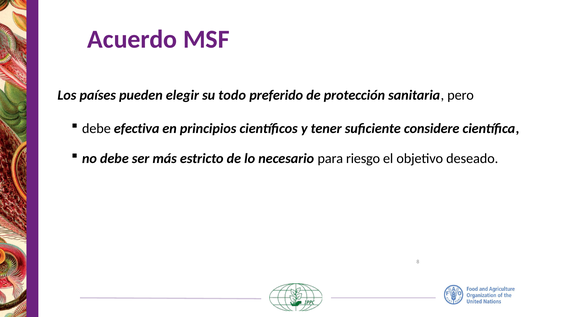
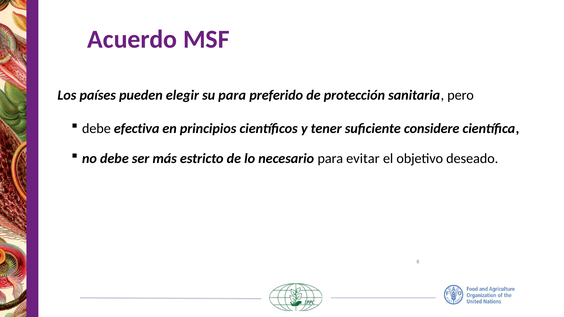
su todo: todo -> para (232, 95)
riesgo: riesgo -> evitar (363, 159)
